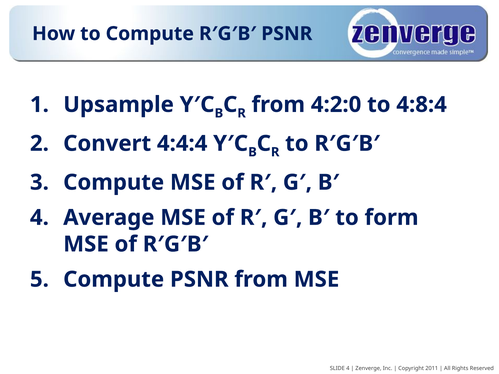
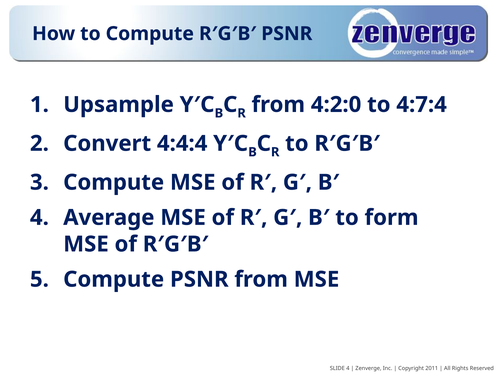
4:8:4: 4:8:4 -> 4:7:4 (422, 105)
